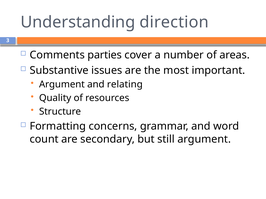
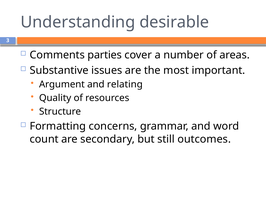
direction: direction -> desirable (174, 22)
still argument: argument -> outcomes (204, 139)
